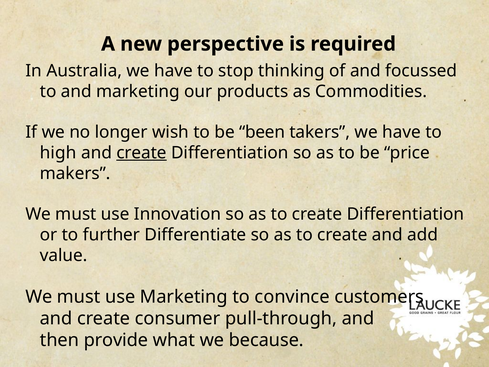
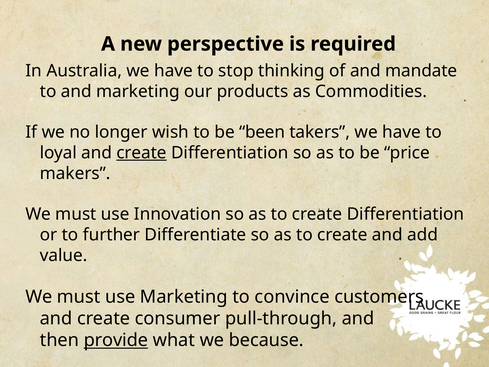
focussed: focussed -> mandate (421, 71)
high: high -> loyal (58, 153)
provide underline: none -> present (116, 340)
